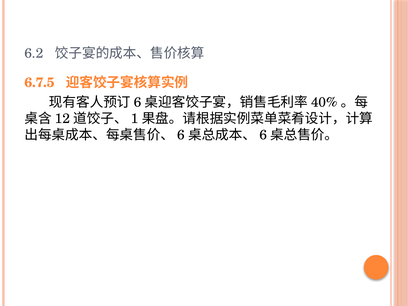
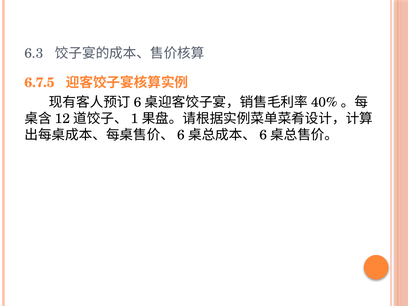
6.2: 6.2 -> 6.3 (34, 53)
